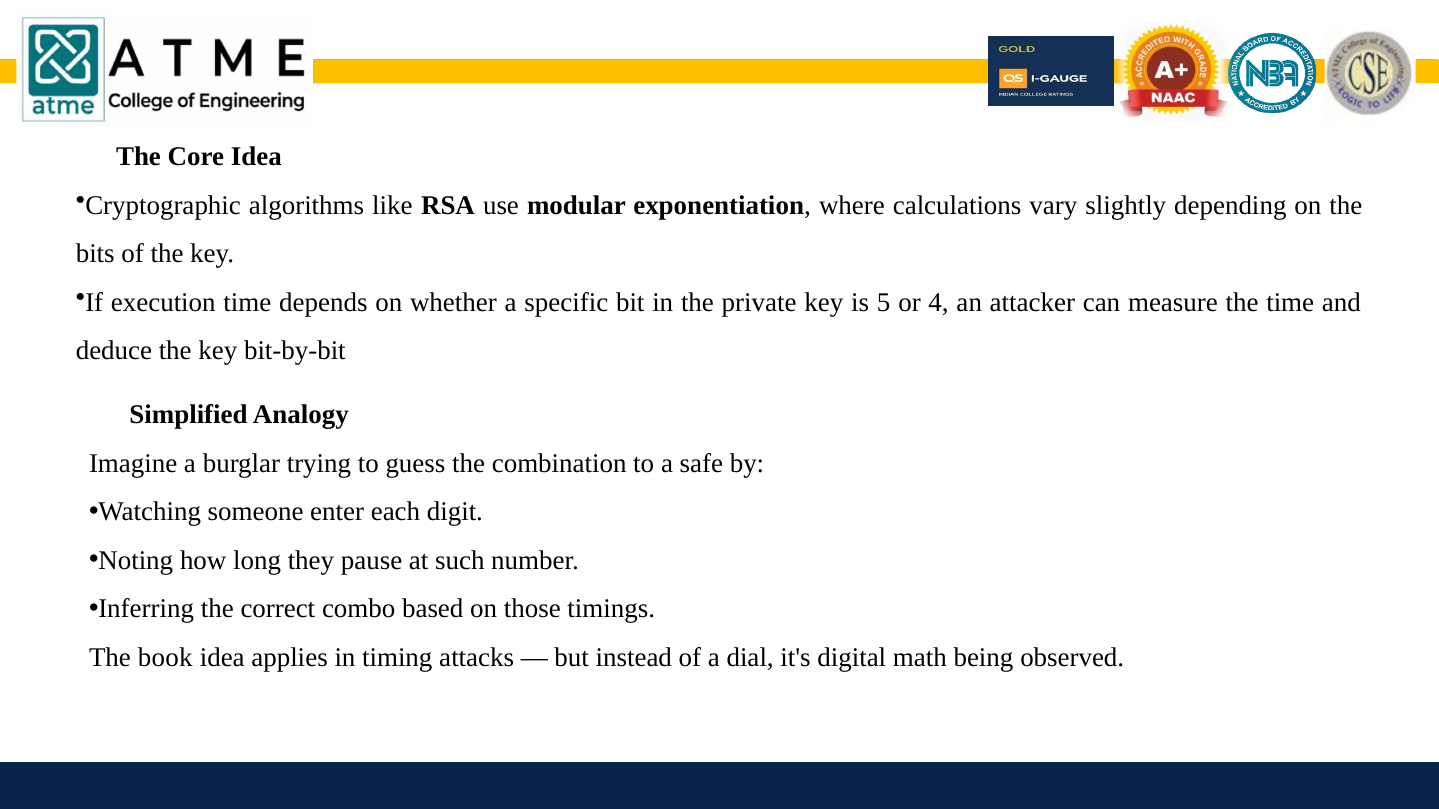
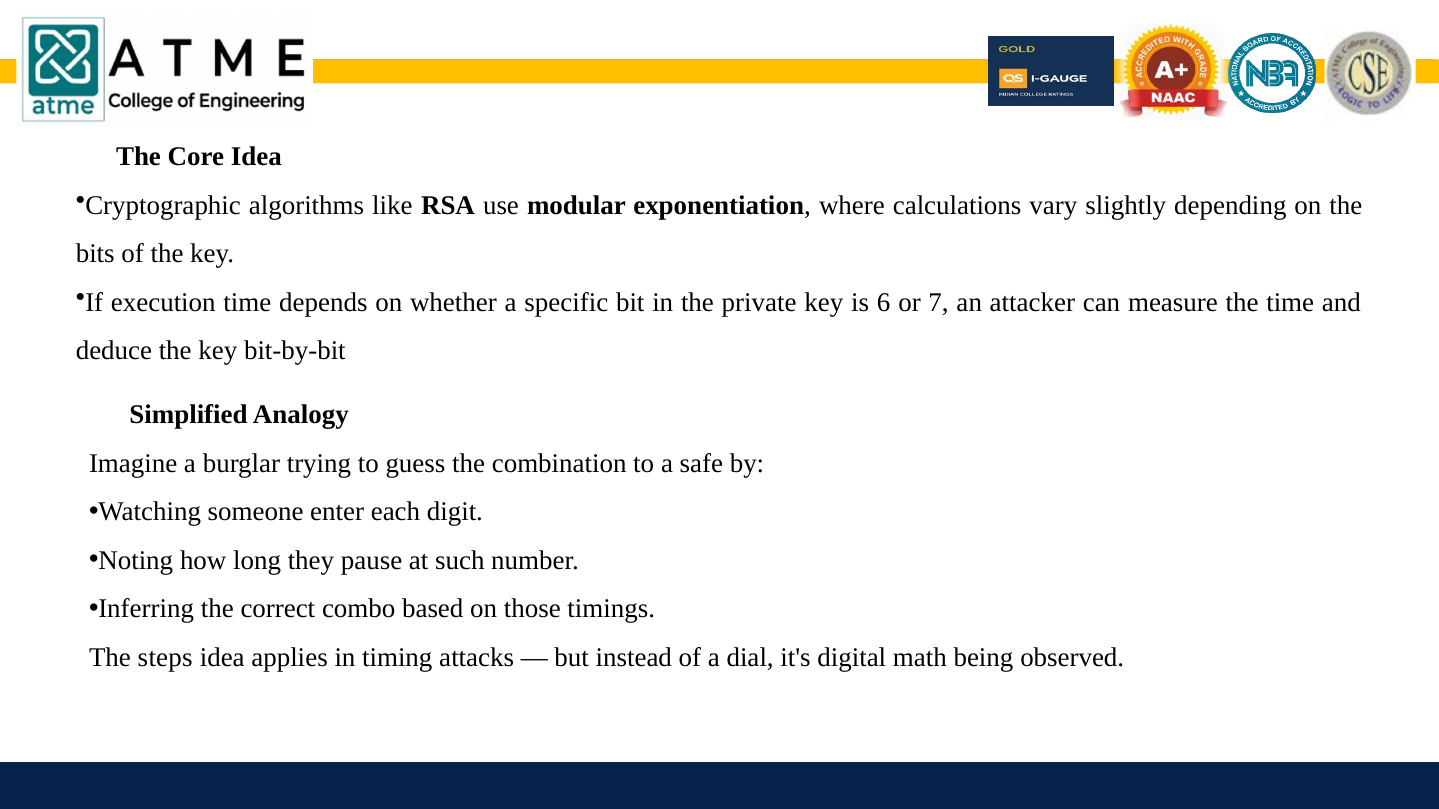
5: 5 -> 6 (884, 303)
4: 4 -> 7 (939, 303)
book: book -> steps (165, 658)
